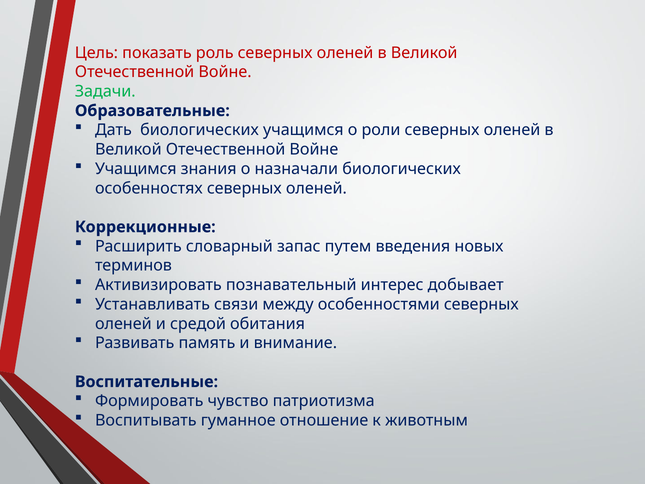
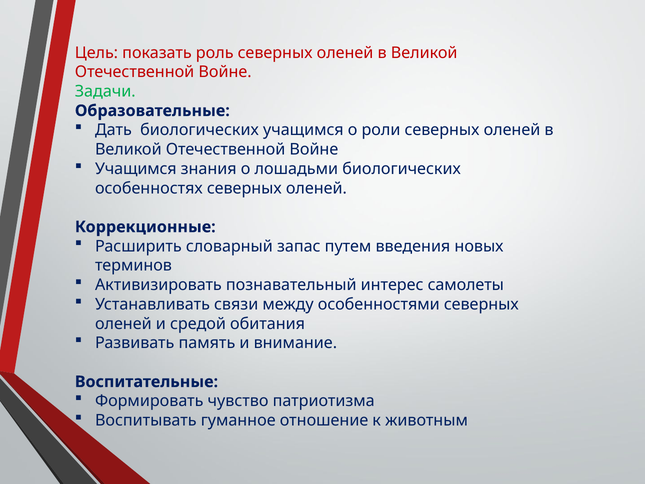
назначали: назначали -> лошадьми (296, 169)
добывает: добывает -> самолеты (466, 285)
